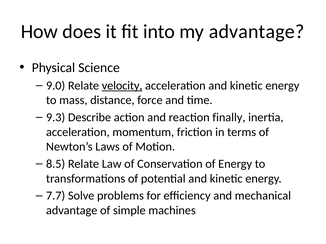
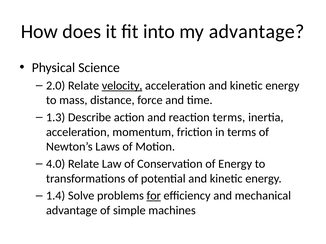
9.0: 9.0 -> 2.0 (56, 86)
9.3: 9.3 -> 1.3 (56, 118)
reaction finally: finally -> terms (229, 118)
8.5: 8.5 -> 4.0 (56, 164)
7.7: 7.7 -> 1.4 (56, 196)
for underline: none -> present (154, 196)
